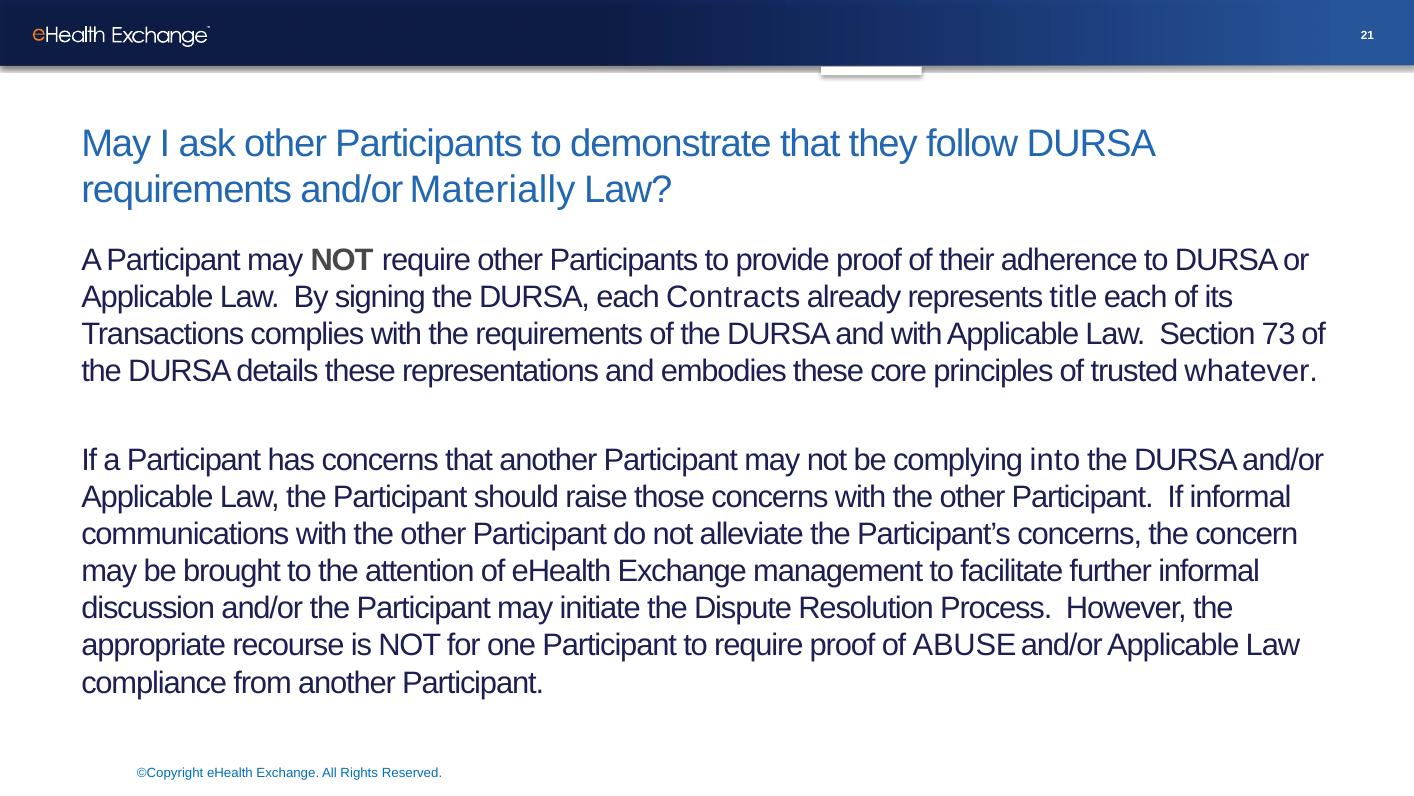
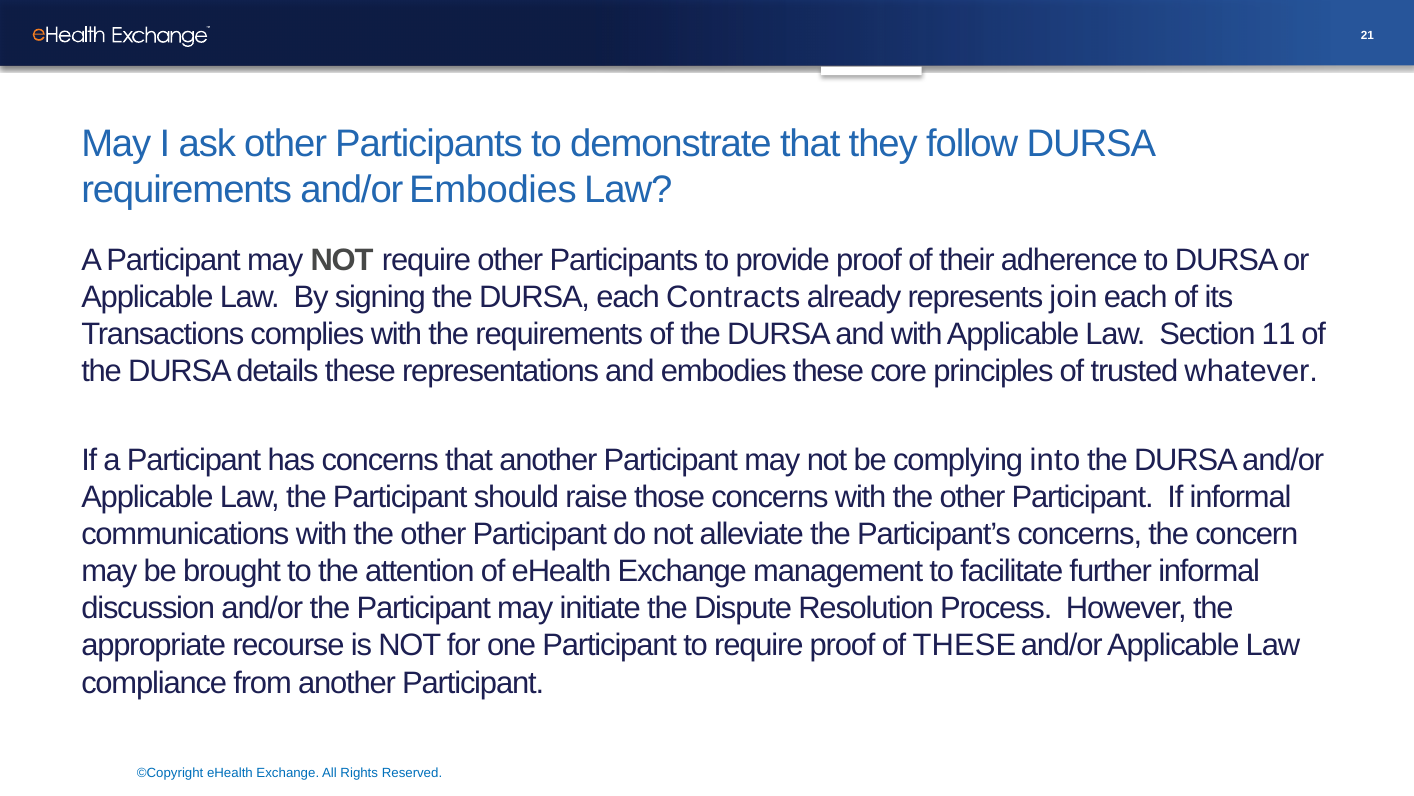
and/or Materially: Materially -> Embodies (493, 189)
title: title -> join (1073, 297)
73: 73 -> 11 (1279, 334)
of ABUSE: ABUSE -> THESE (964, 645)
